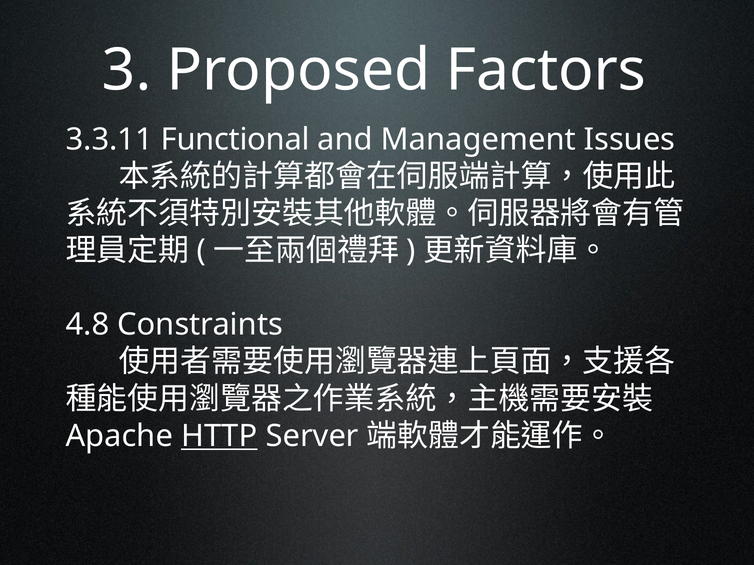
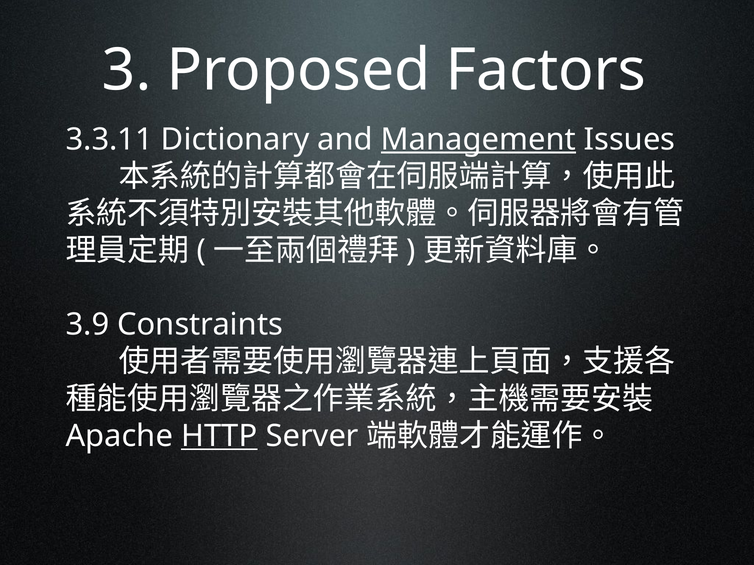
Functional: Functional -> Dictionary (235, 139)
Management underline: none -> present (478, 139)
4.8: 4.8 -> 3.9 (87, 325)
